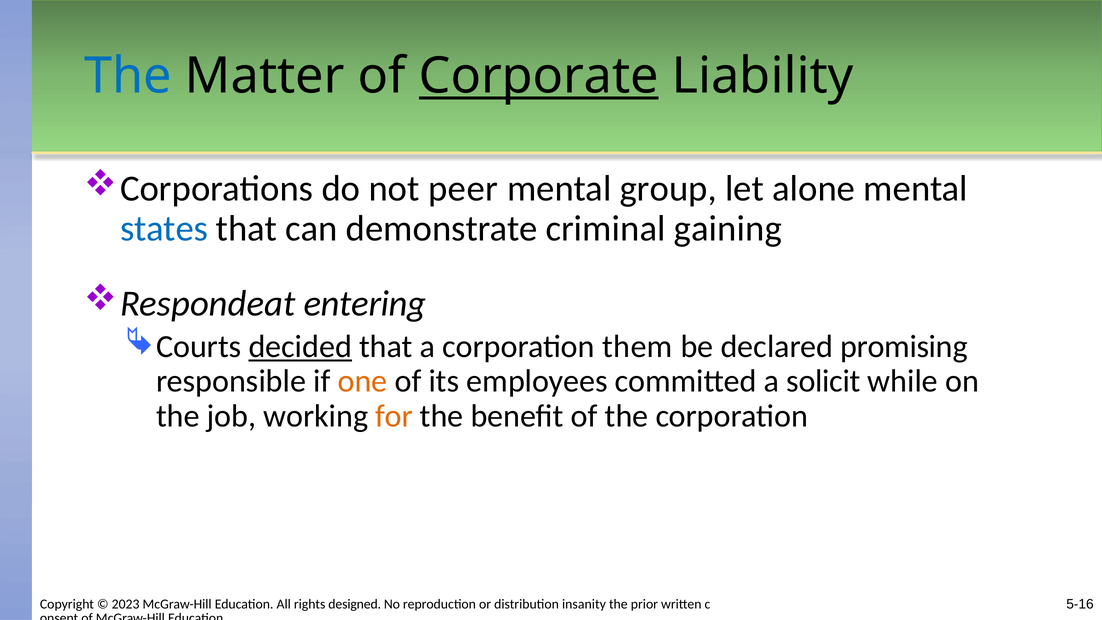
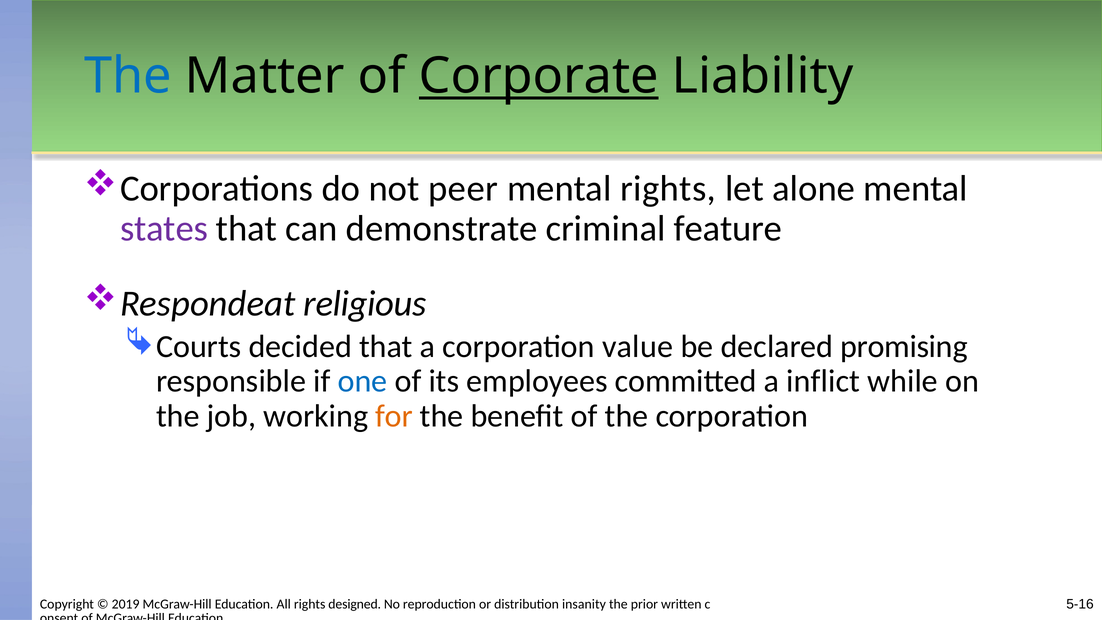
mental group: group -> rights (668, 189)
states colour: blue -> purple (164, 228)
gaining: gaining -> feature (728, 228)
entering: entering -> religious (365, 304)
decided underline: present -> none (300, 347)
them: them -> value (638, 347)
one colour: orange -> blue (363, 381)
solicit: solicit -> inflict (823, 381)
2023: 2023 -> 2019 (126, 604)
